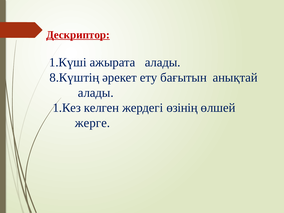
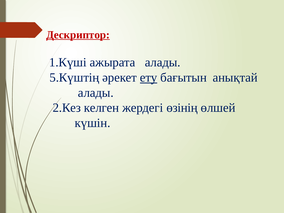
8.Күштің: 8.Күштің -> 5.Күштің (74, 78)
ету underline: none -> present (149, 78)
1.Кез: 1.Кез -> 2.Кез (67, 108)
жерге: жерге -> күшін (93, 123)
